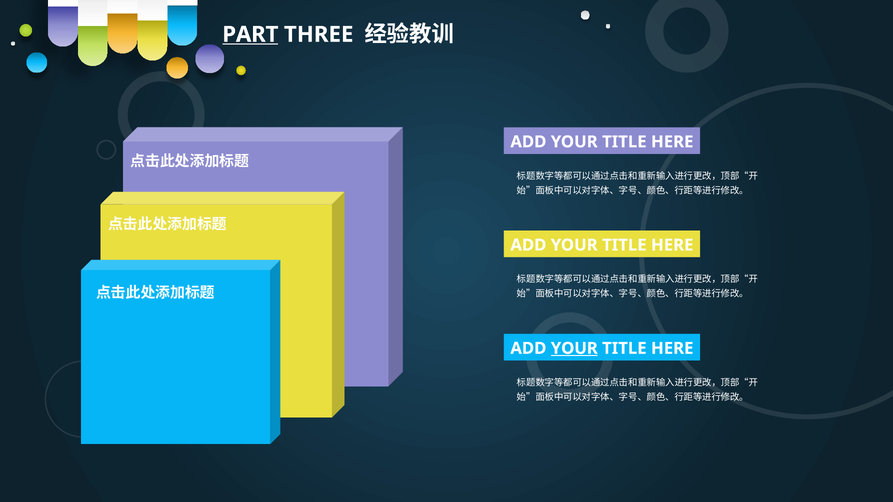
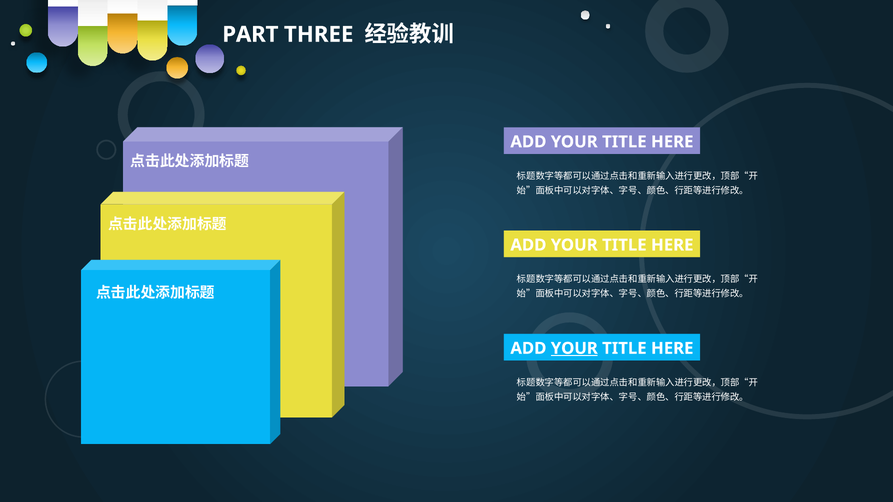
PART underline: present -> none (250, 34)
